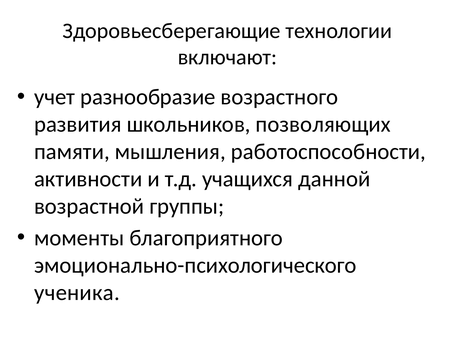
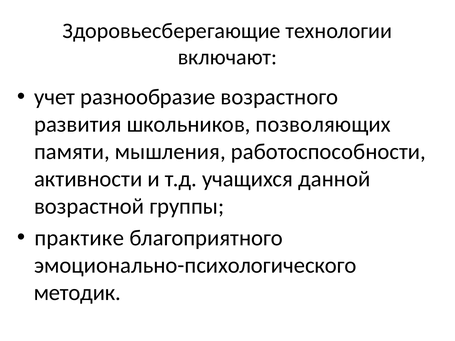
моменты: моменты -> практике (79, 238)
ученика: ученика -> методик (77, 293)
